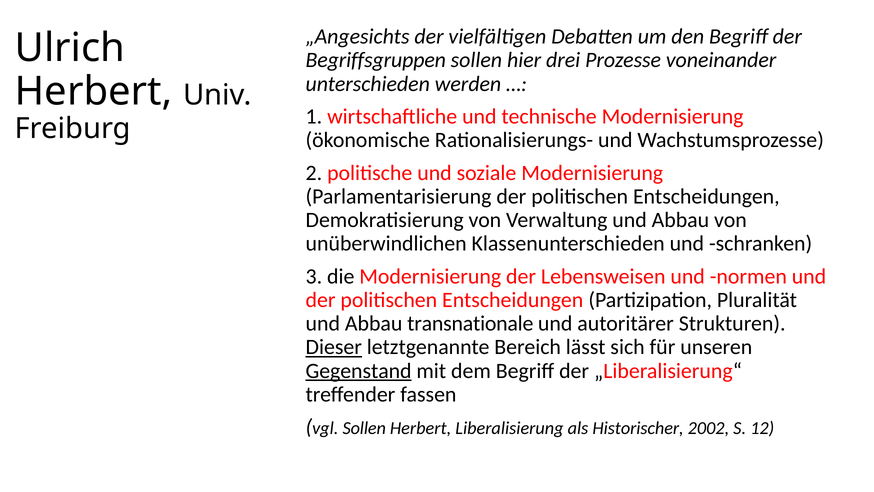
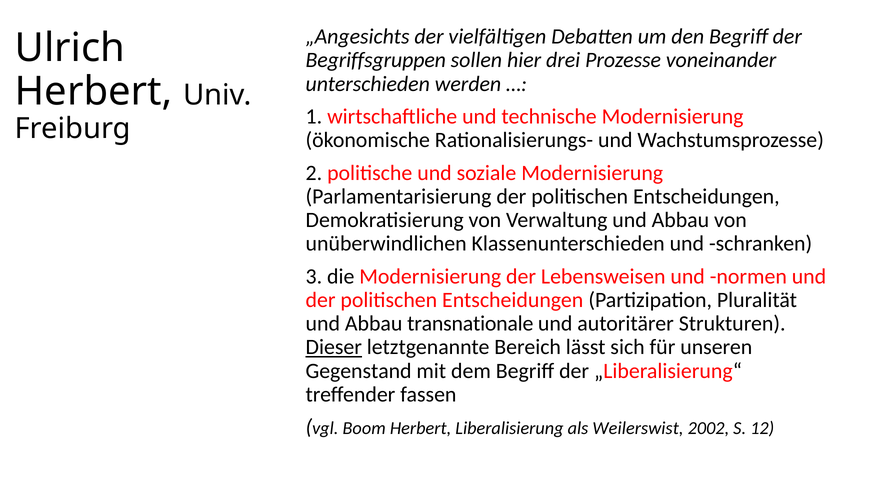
Gegenstand underline: present -> none (359, 371)
vgl Sollen: Sollen -> Boom (364, 428)
Historischer: Historischer -> Weilerswist (638, 428)
